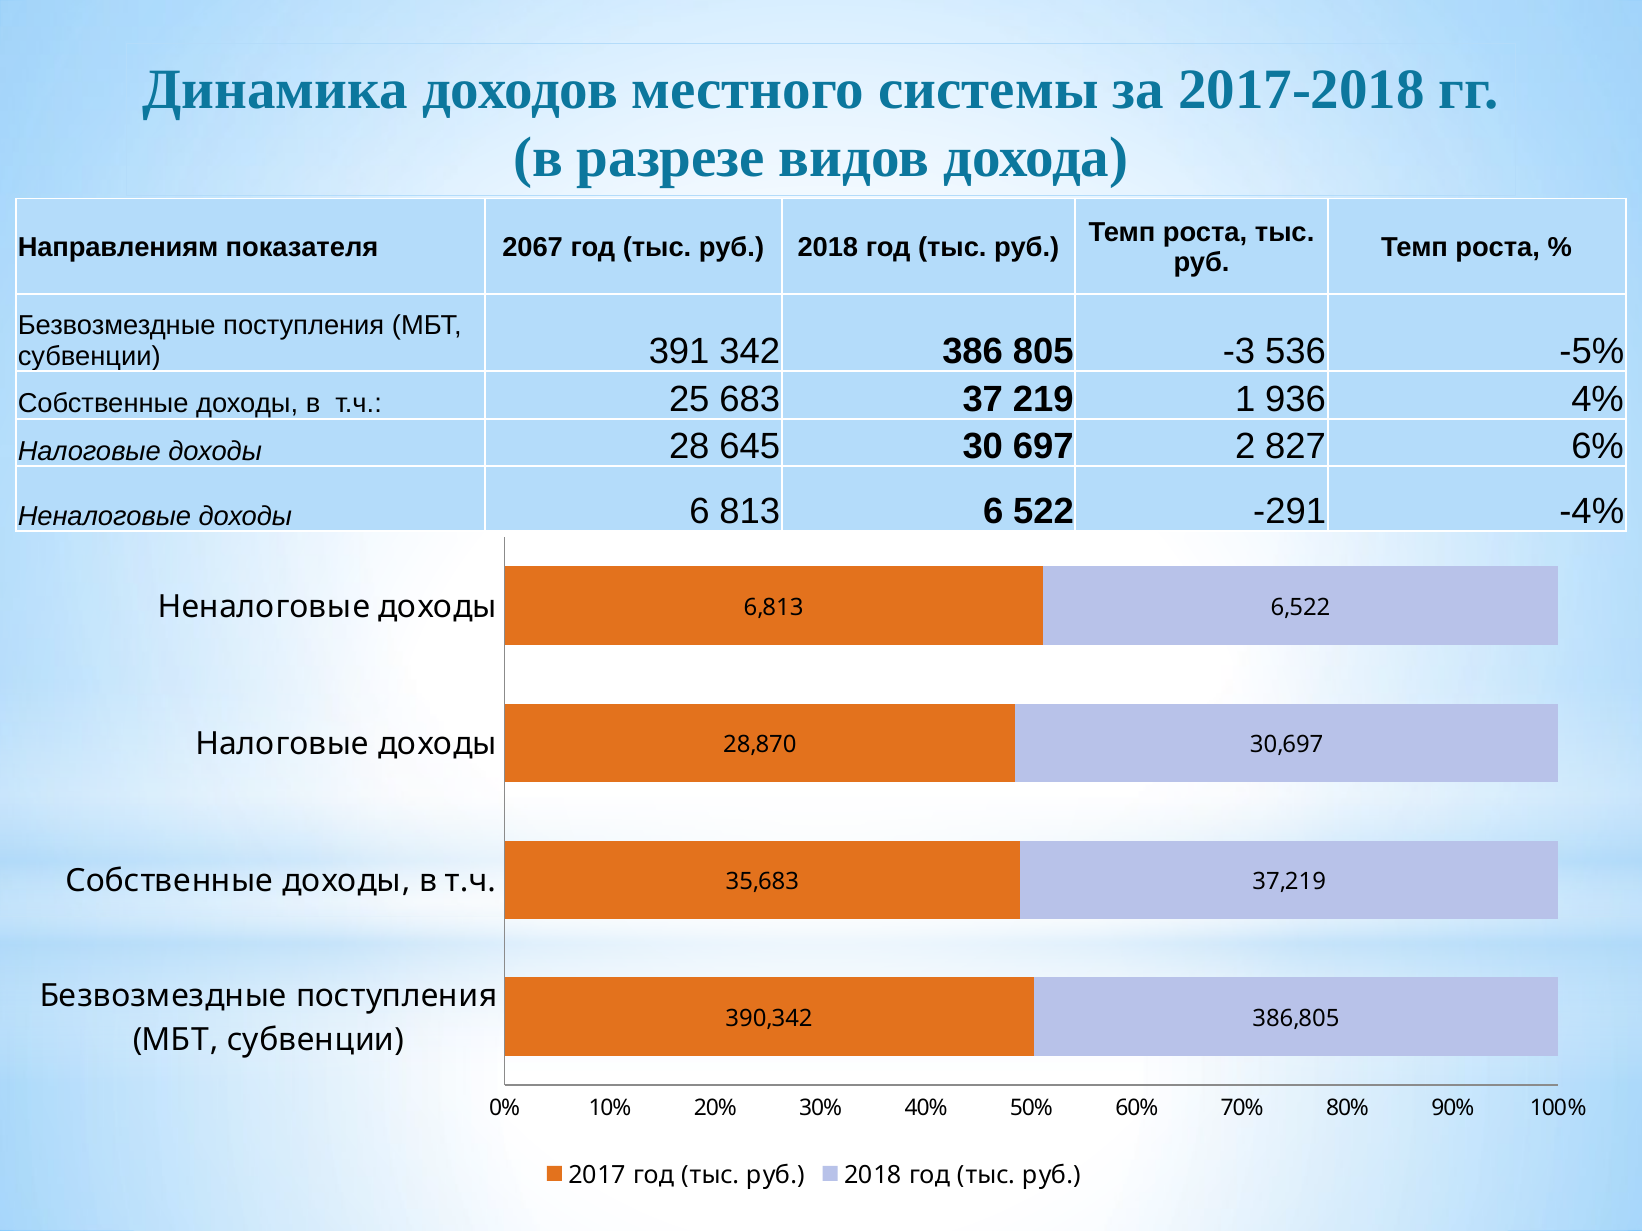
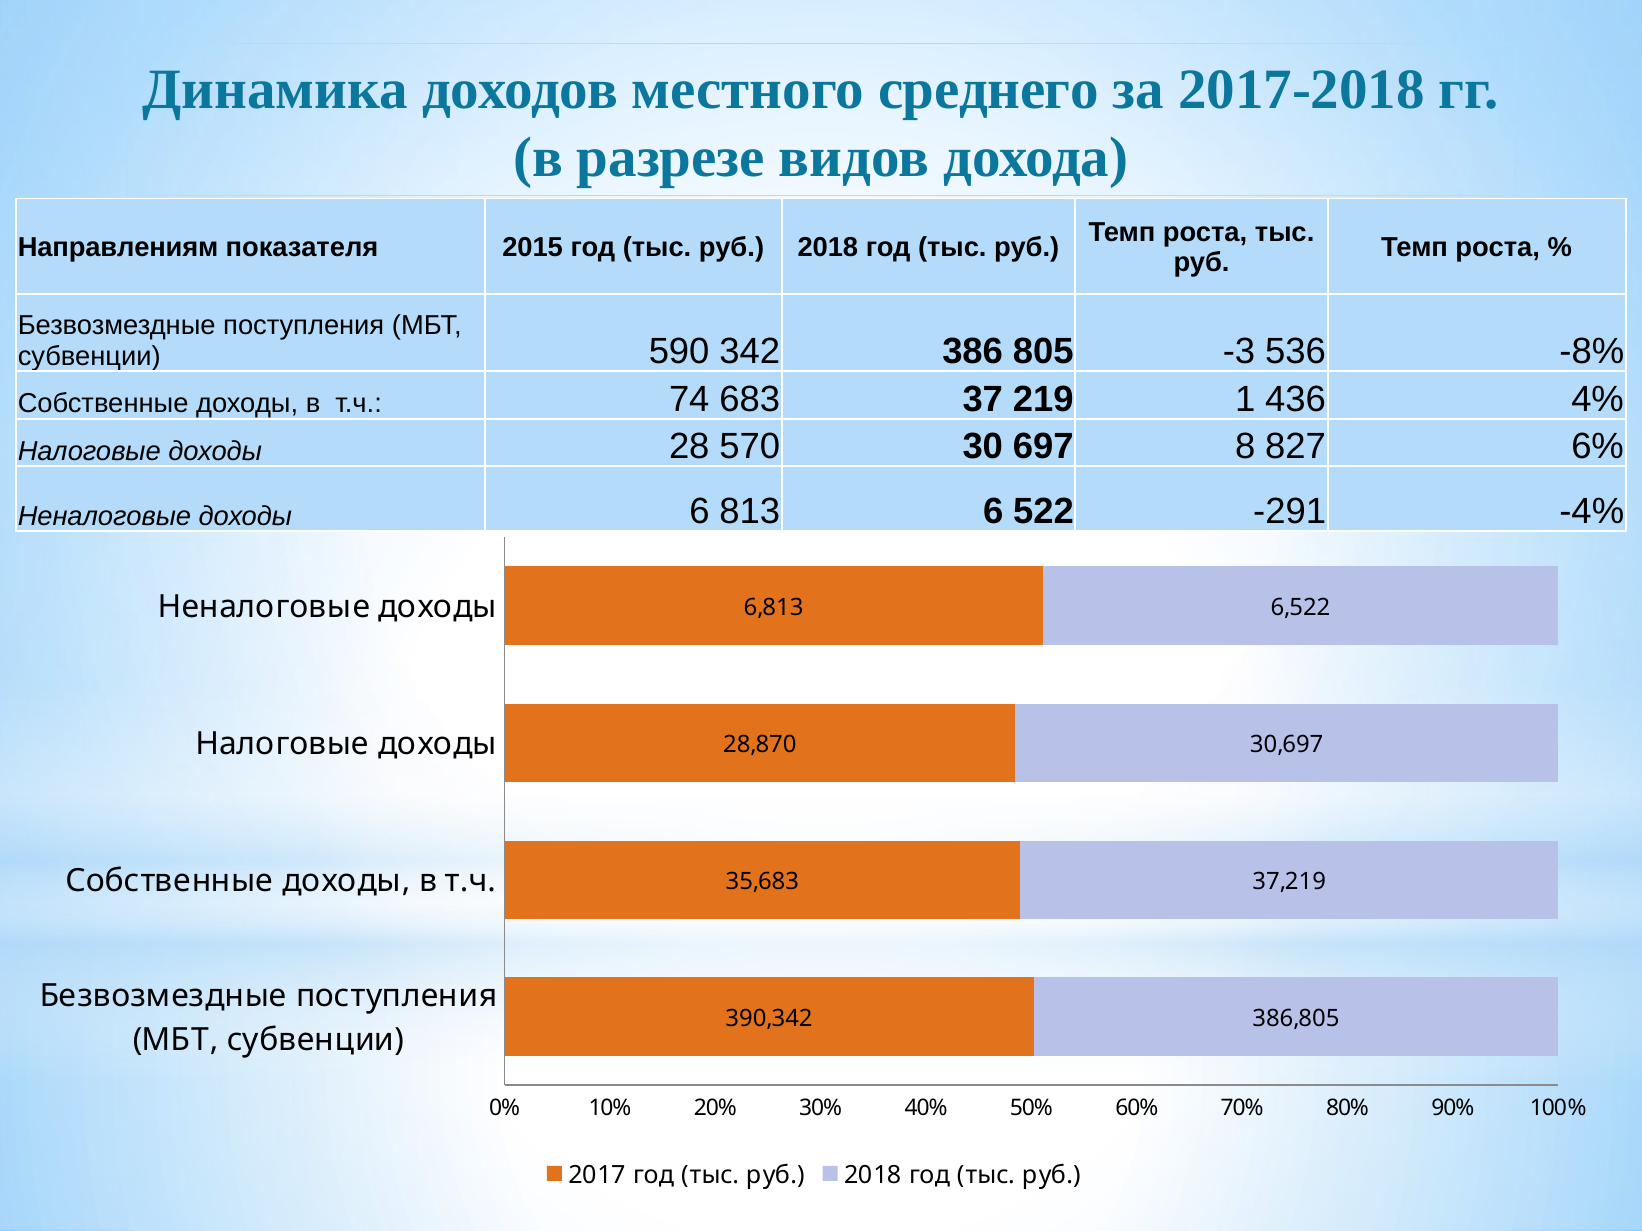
системы: системы -> среднего (989, 89)
2067: 2067 -> 2015 (533, 248)
391: 391 -> 590 (679, 351)
-5%: -5% -> -8% (1592, 351)
25: 25 -> 74 (689, 399)
936: 936 -> 436 (1296, 399)
645: 645 -> 570 (750, 447)
2: 2 -> 8 (1245, 447)
